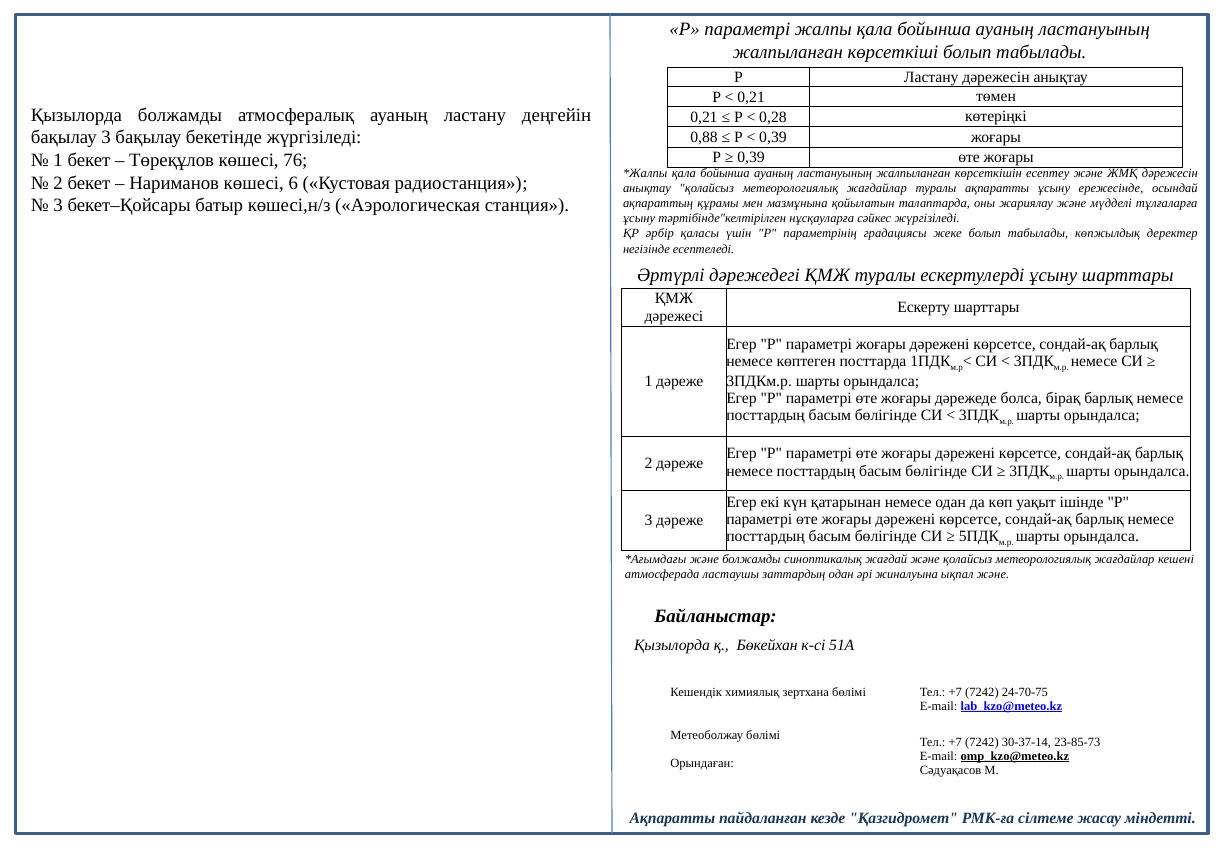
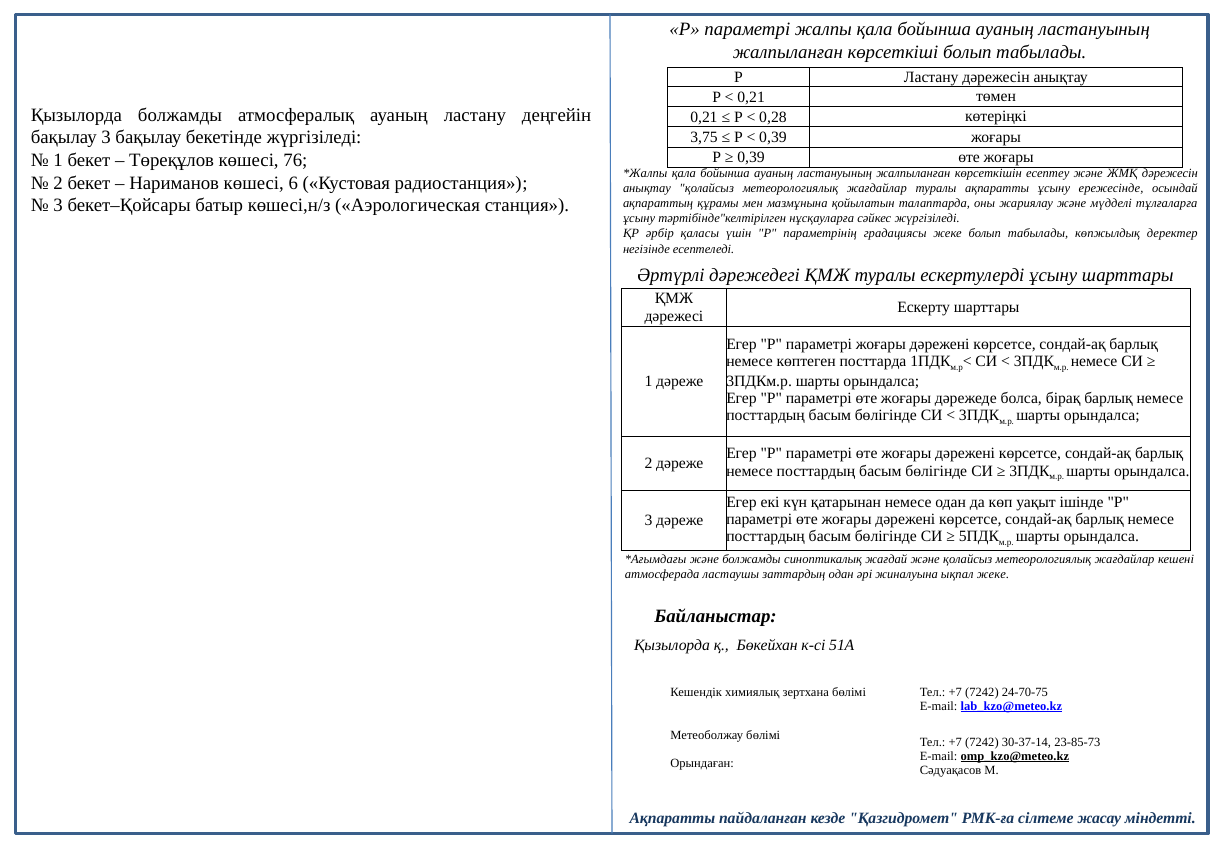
0,88: 0,88 -> 3,75 (704, 137)
ықпал және: және -> жеке (993, 574)
